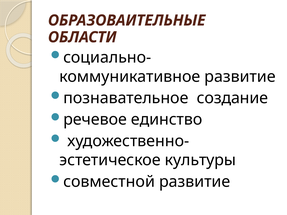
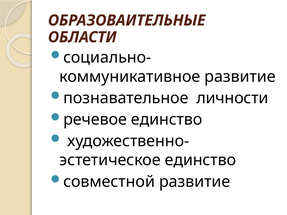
создание: создание -> личности (232, 98)
культуры: культуры -> единство (200, 160)
